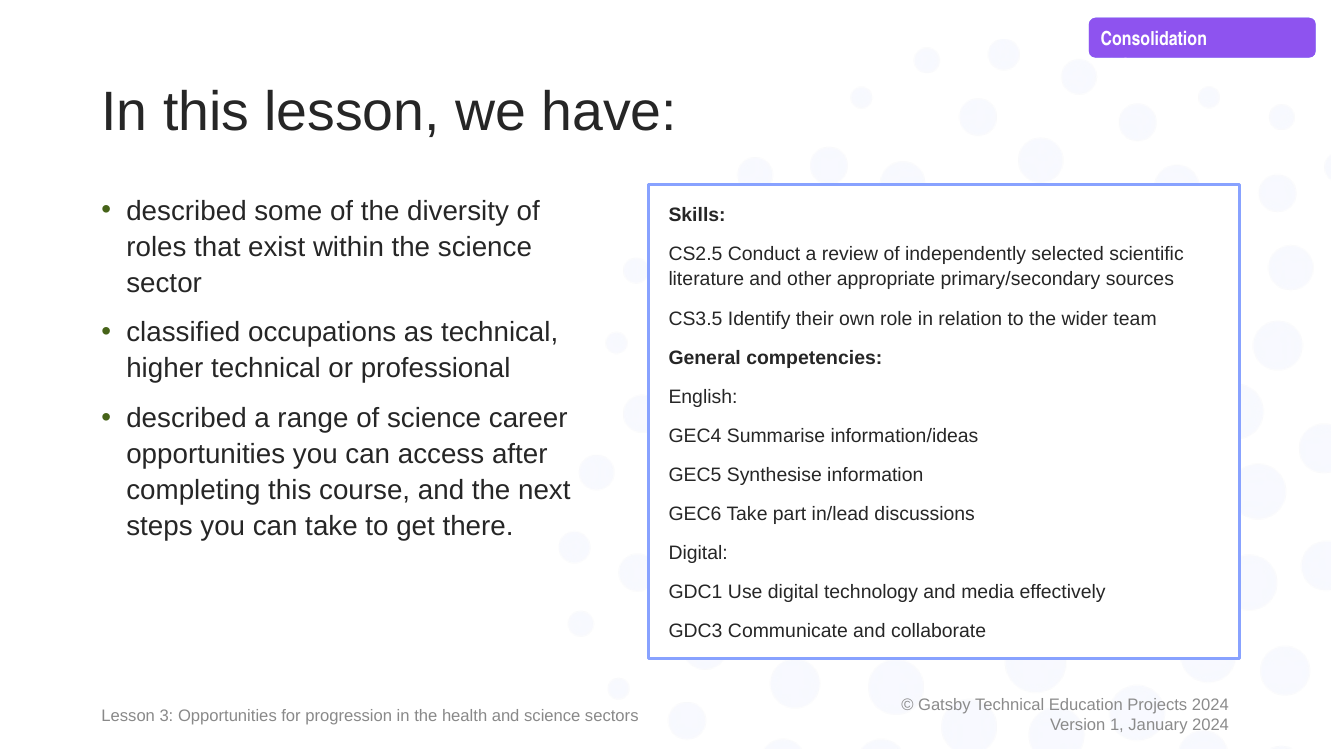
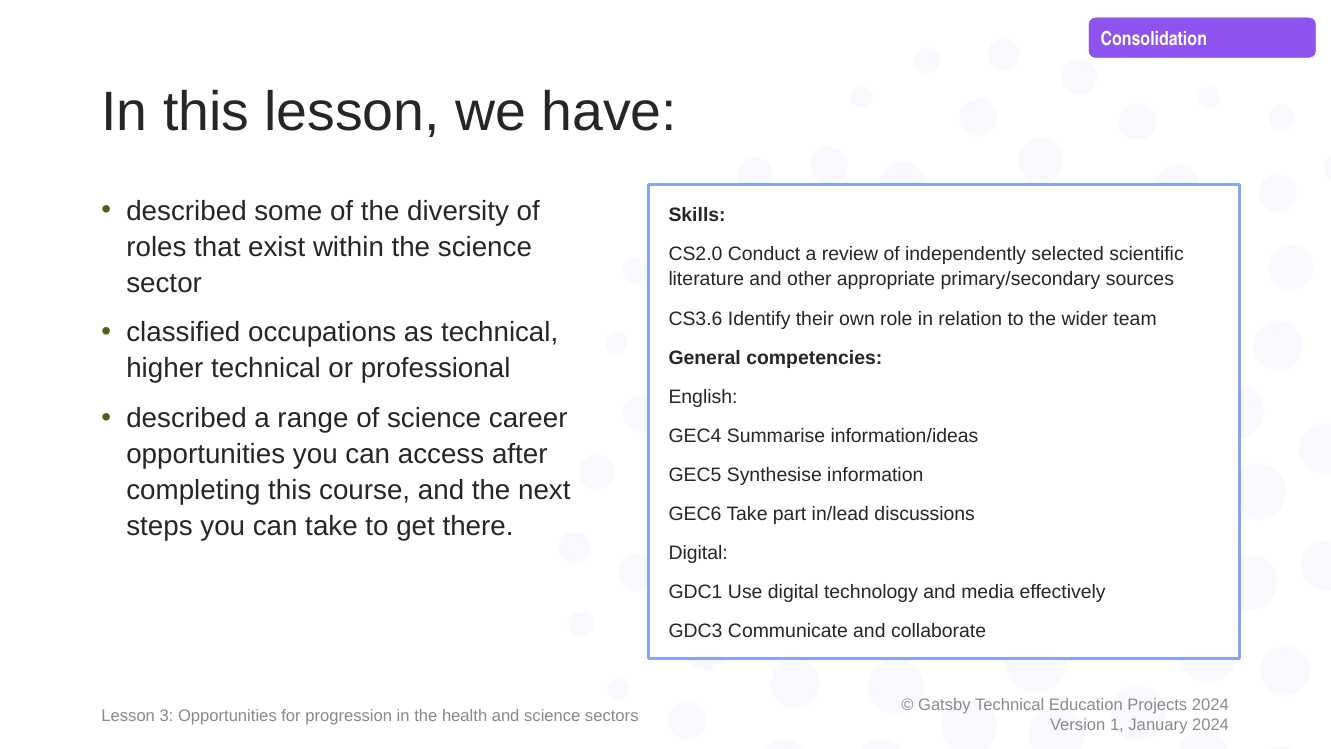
CS2.5: CS2.5 -> CS2.0 (696, 254)
CS3.5: CS3.5 -> CS3.6 (696, 318)
